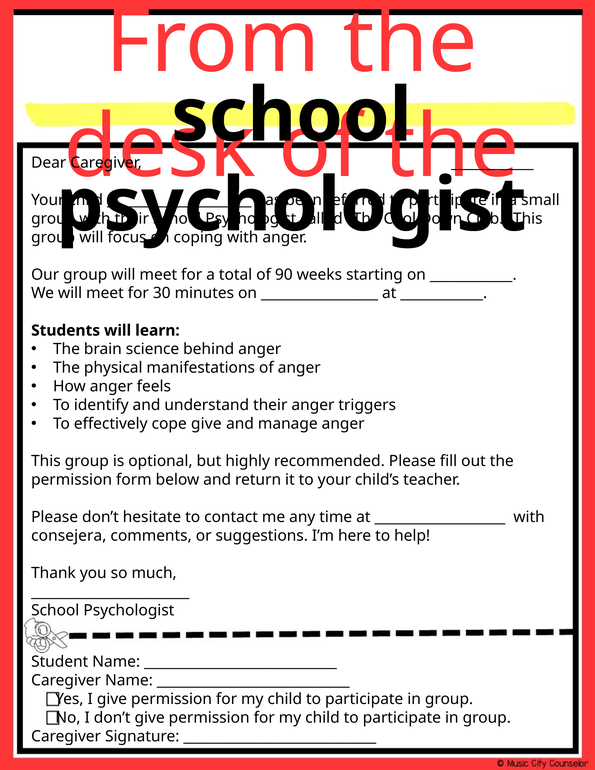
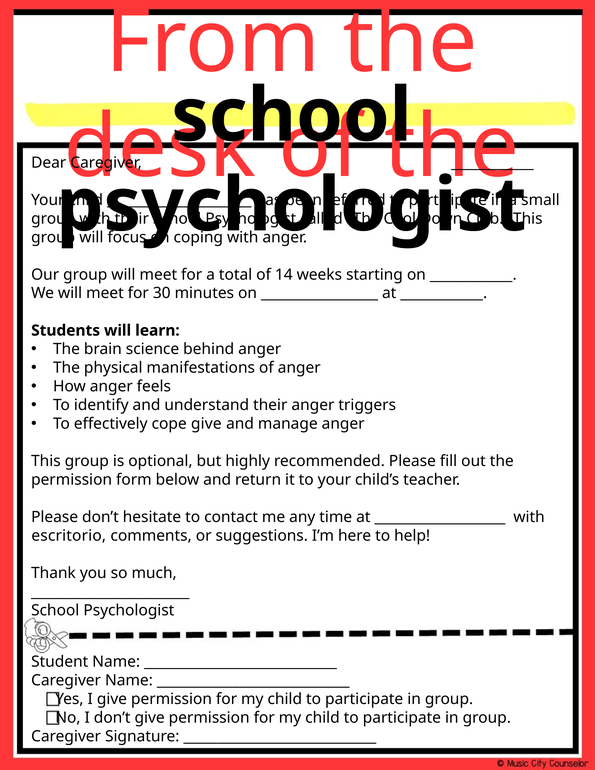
90: 90 -> 14 (284, 275)
consejera: consejera -> escritorio (69, 536)
